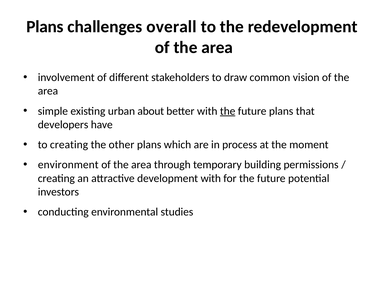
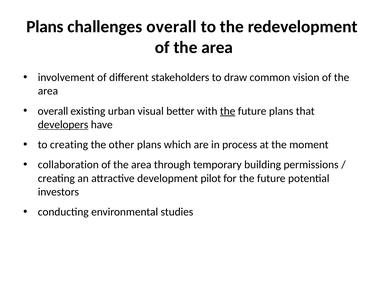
simple: simple -> overall (53, 111)
about: about -> visual (151, 111)
developers underline: none -> present (63, 125)
environment: environment -> collaboration (68, 165)
development with: with -> pilot (211, 178)
